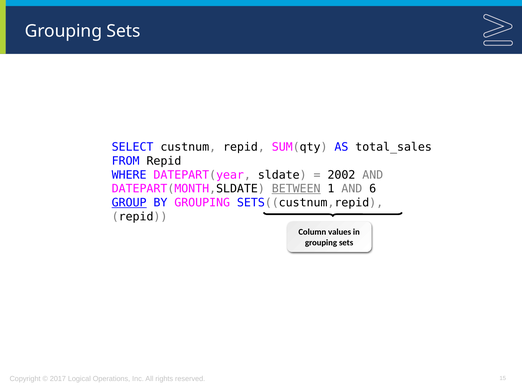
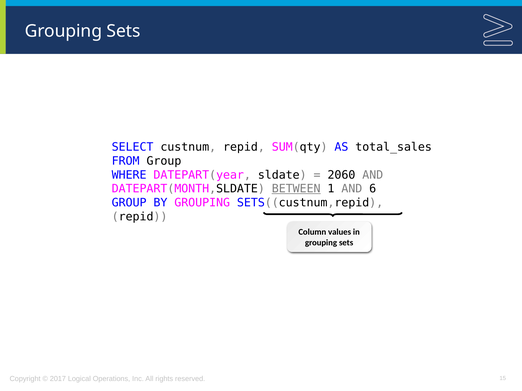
FROM Repid: Repid -> Group (164, 161)
2002: 2002 -> 2060 (341, 175)
GROUP underline: present -> none (129, 203)
